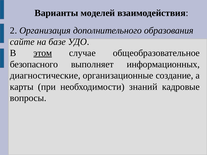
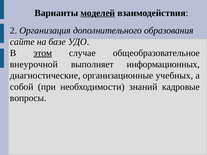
моделей underline: none -> present (98, 13)
безопасного: безопасного -> внеурочной (34, 64)
создание: создание -> учебных (174, 76)
карты: карты -> собой (22, 87)
